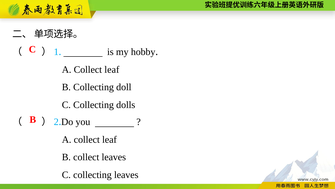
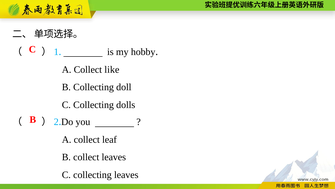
leaf: leaf -> like (112, 69)
